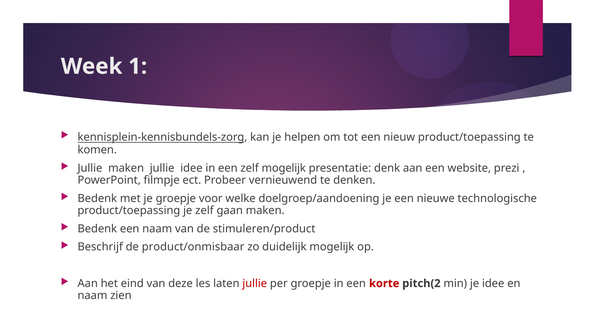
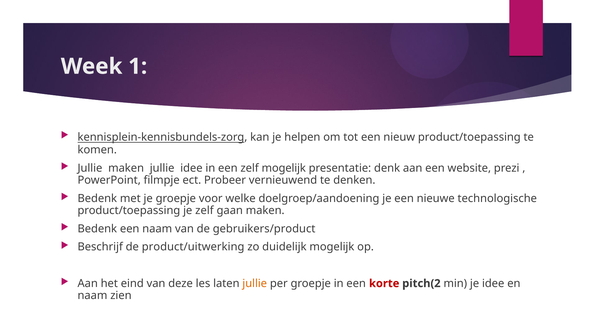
stimuleren/product: stimuleren/product -> gebruikers/product (264, 228)
product/onmisbaar: product/onmisbaar -> product/uitwerking (193, 247)
jullie colour: red -> orange (255, 283)
